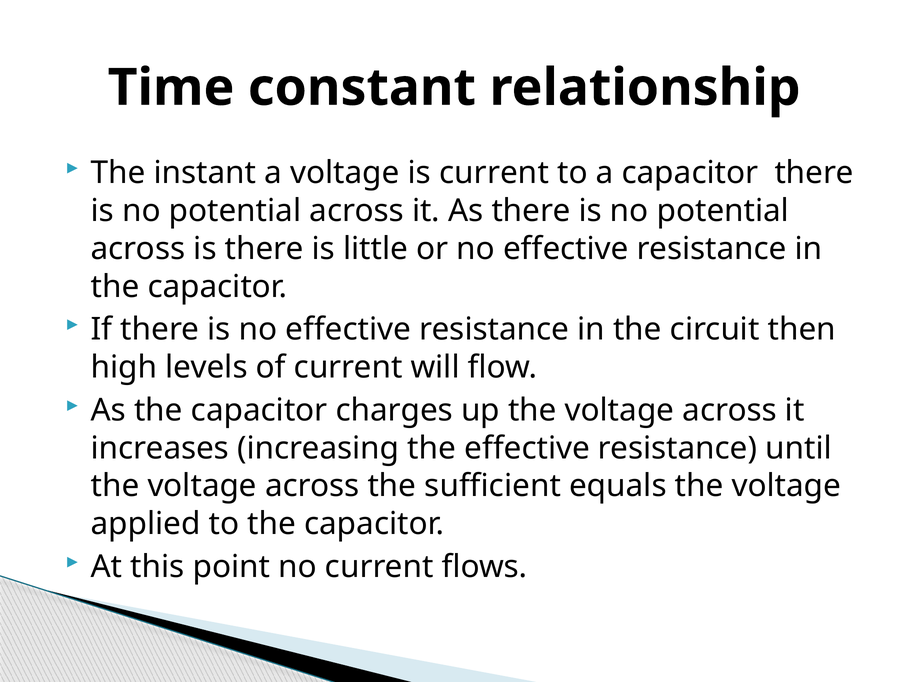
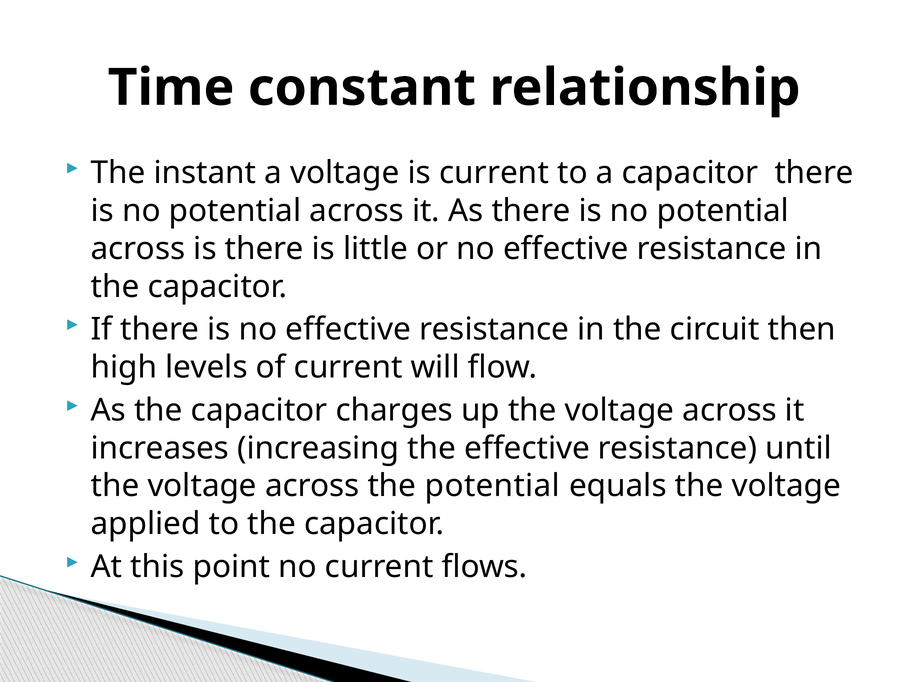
the sufficient: sufficient -> potential (493, 486)
